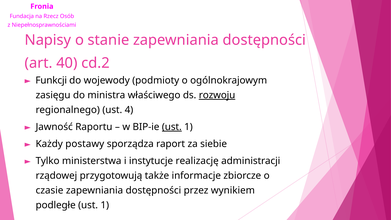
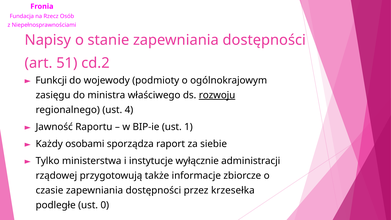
40: 40 -> 51 (67, 63)
ust underline: present -> none (172, 127)
postawy: postawy -> osobami (85, 144)
realizację: realizację -> wyłącznie (197, 161)
wynikiem: wynikiem -> krzesełka (233, 190)
podległe ust 1: 1 -> 0 (105, 205)
